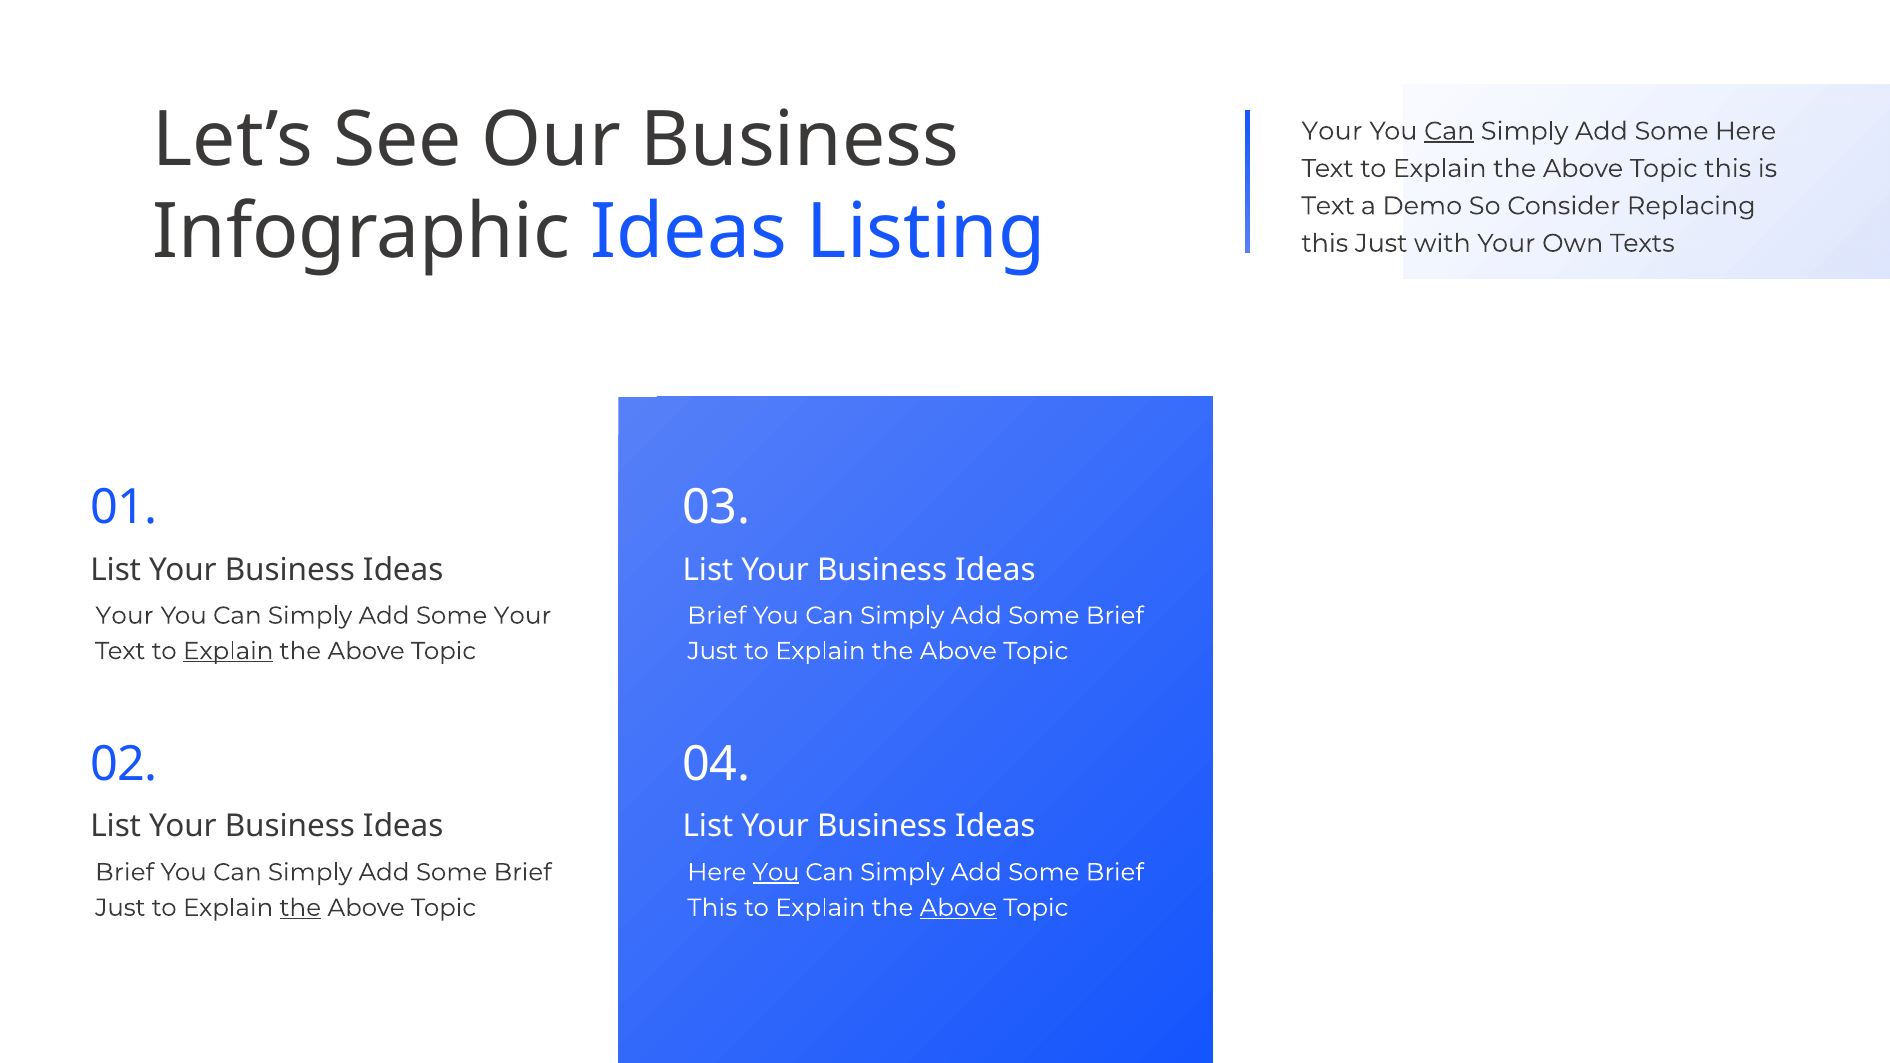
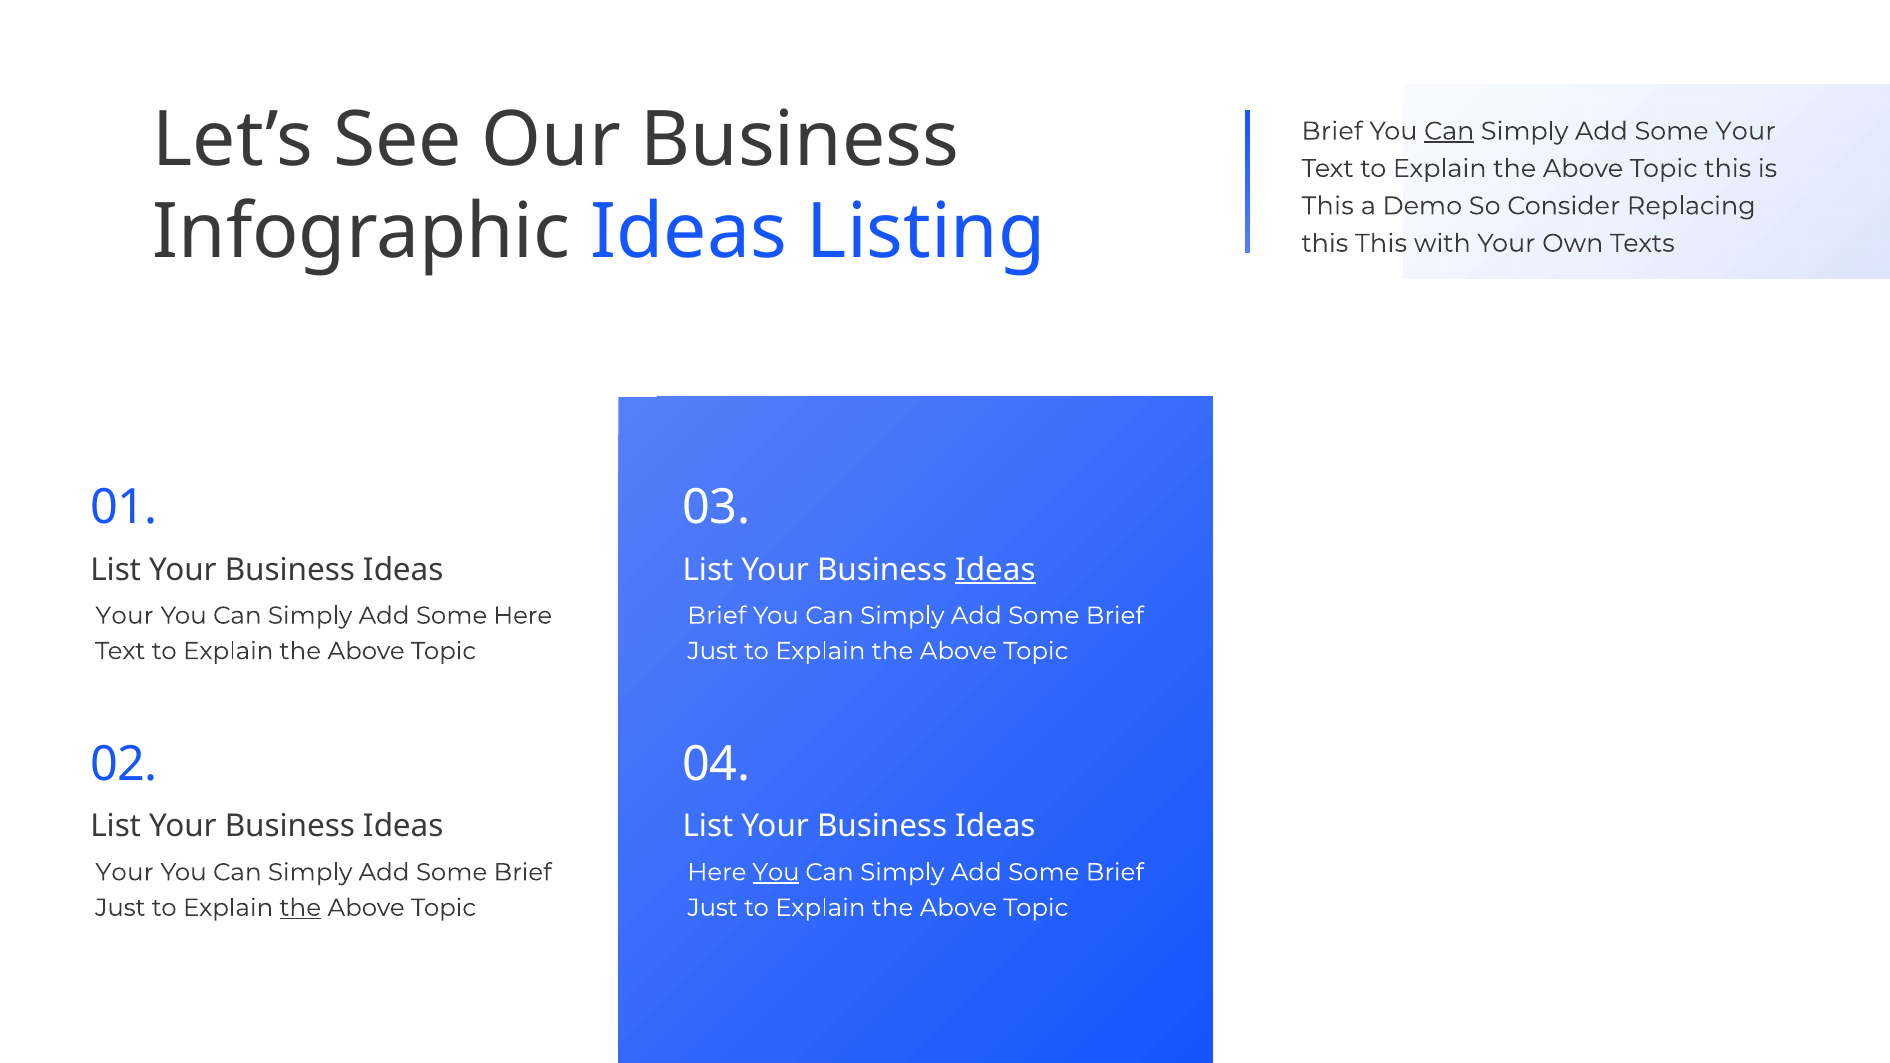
Your: Your -> Brief (1332, 131)
Some Here: Here -> Your (1745, 131)
Text: Text -> This (1328, 206)
this Just: Just -> This (1381, 243)
Ideas underline: none -> present (995, 570)
Some Your: Your -> Here (523, 616)
Explain underline: present -> none (228, 651)
Brief: Brief -> Your (125, 872)
This: This -> Just (713, 908)
Above underline: present -> none (958, 908)
